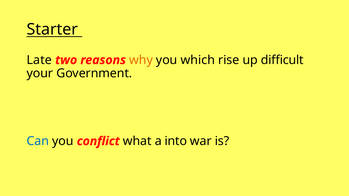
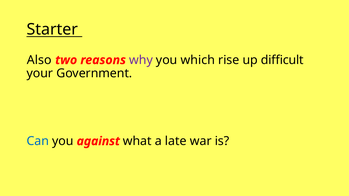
Late: Late -> Also (39, 60)
why colour: orange -> purple (141, 60)
conflict: conflict -> against (98, 141)
into: into -> late (176, 141)
